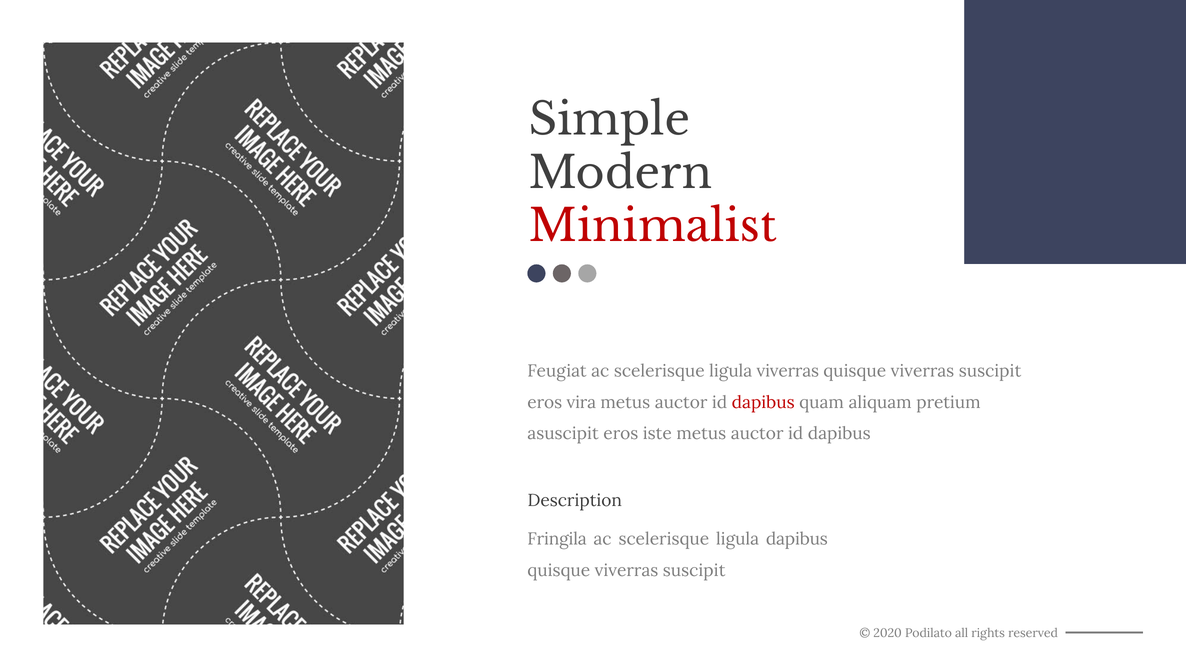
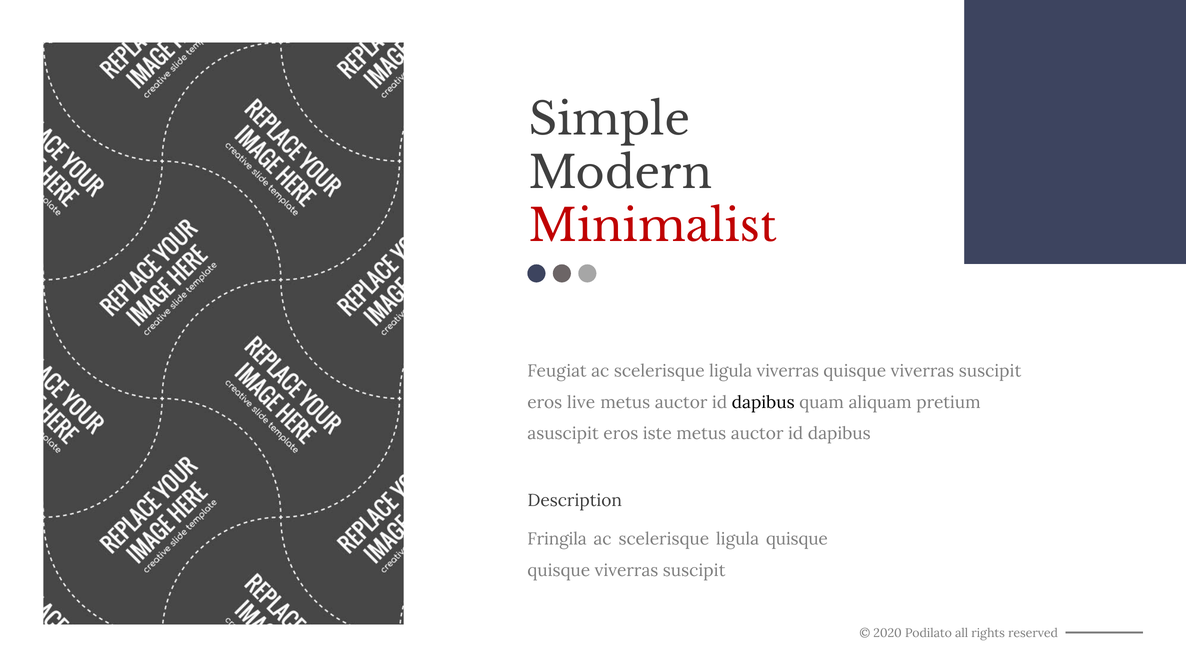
vira: vira -> live (581, 402)
dapibus colour: red -> black (763, 402)
ligula dapibus: dapibus -> quisque (797, 539)
